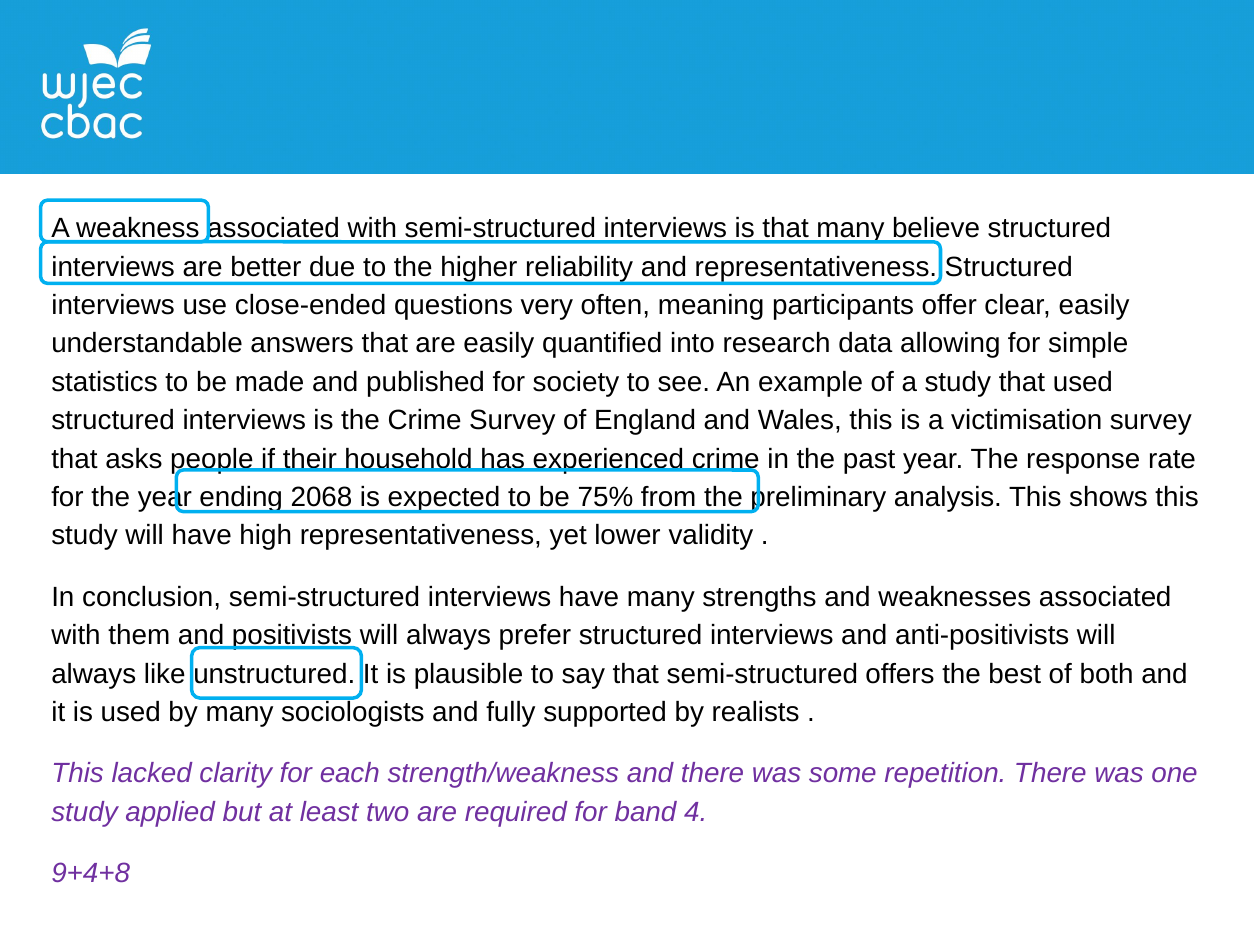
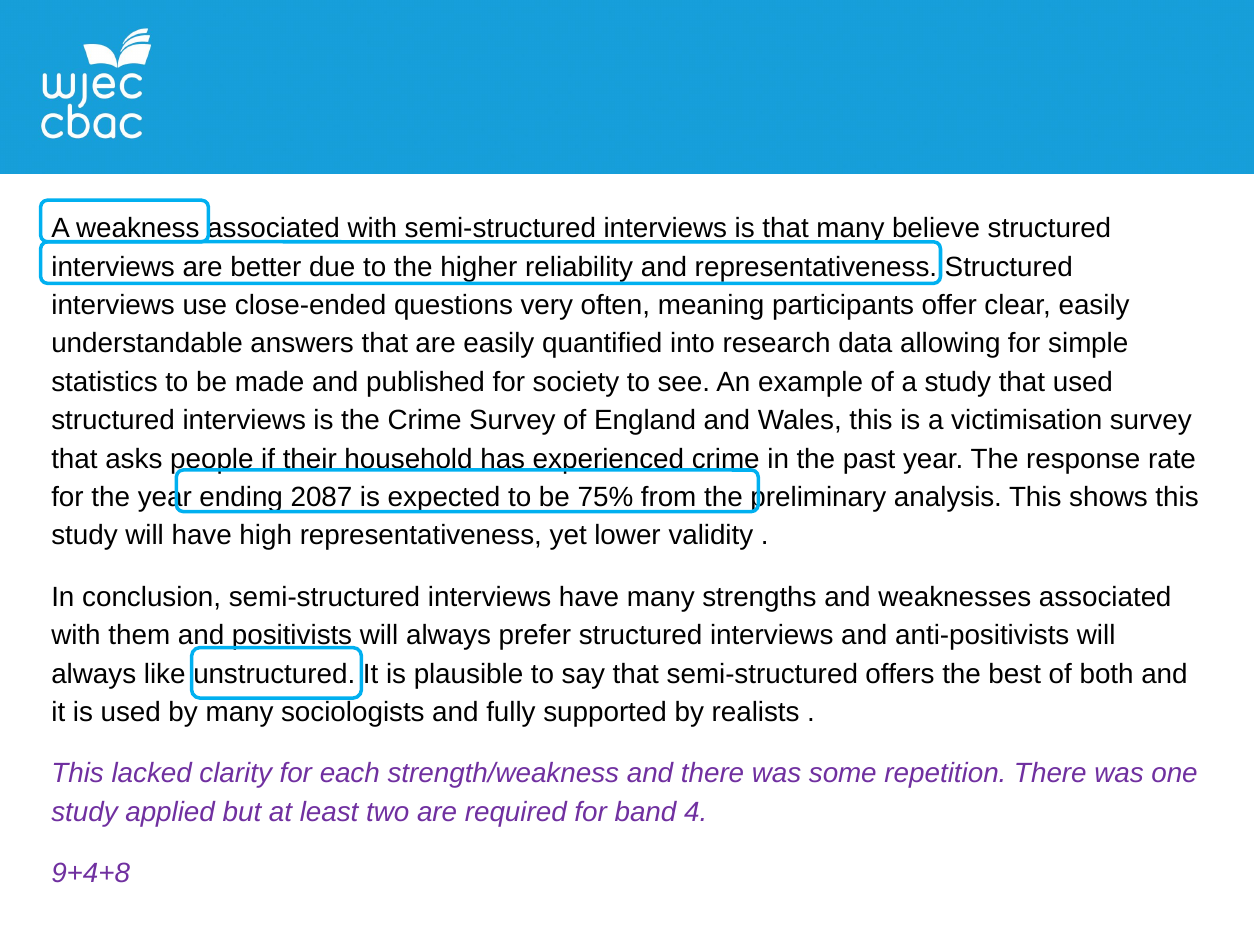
2068: 2068 -> 2087 (321, 498)
